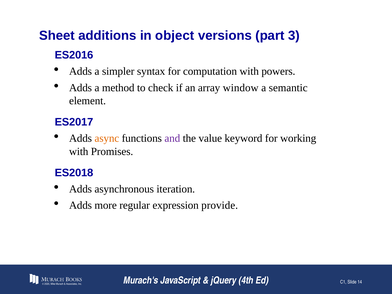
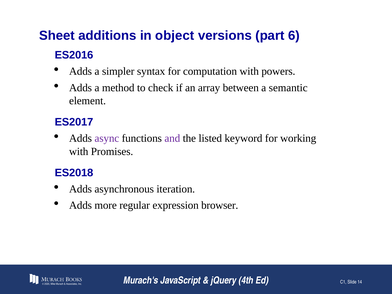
3: 3 -> 6 (294, 36)
window: window -> between (241, 88)
async colour: orange -> purple (107, 138)
value: value -> listed (210, 138)
provide: provide -> browser (220, 205)
